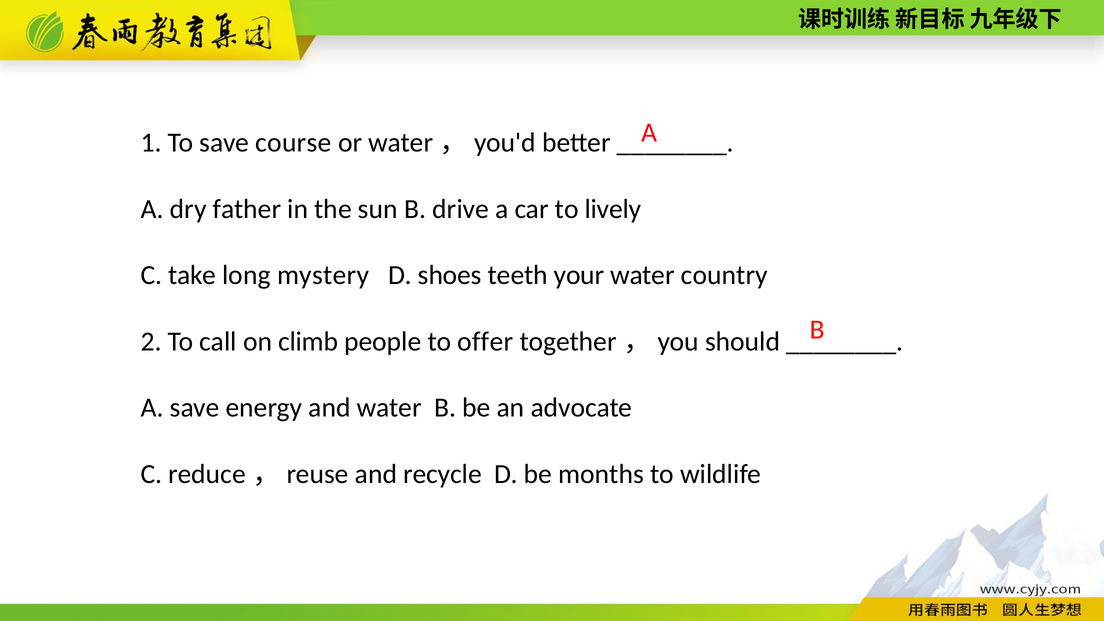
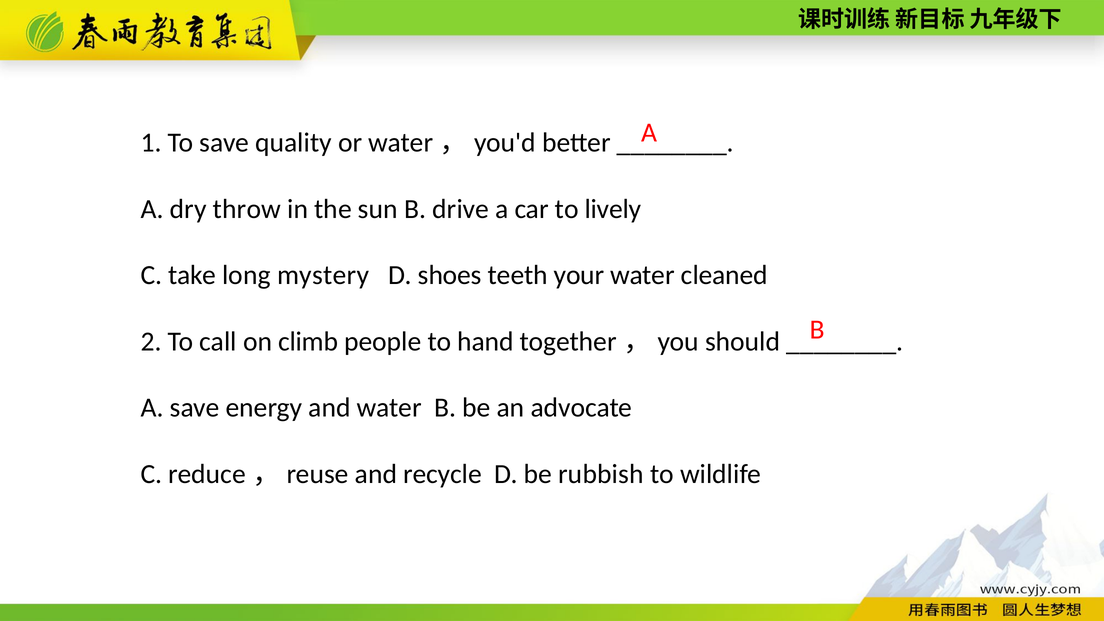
course: course -> quality (294, 143)
father: father -> throw (247, 209)
country: country -> cleaned (724, 275)
offer: offer -> hand (486, 342)
months: months -> rubbish (601, 474)
